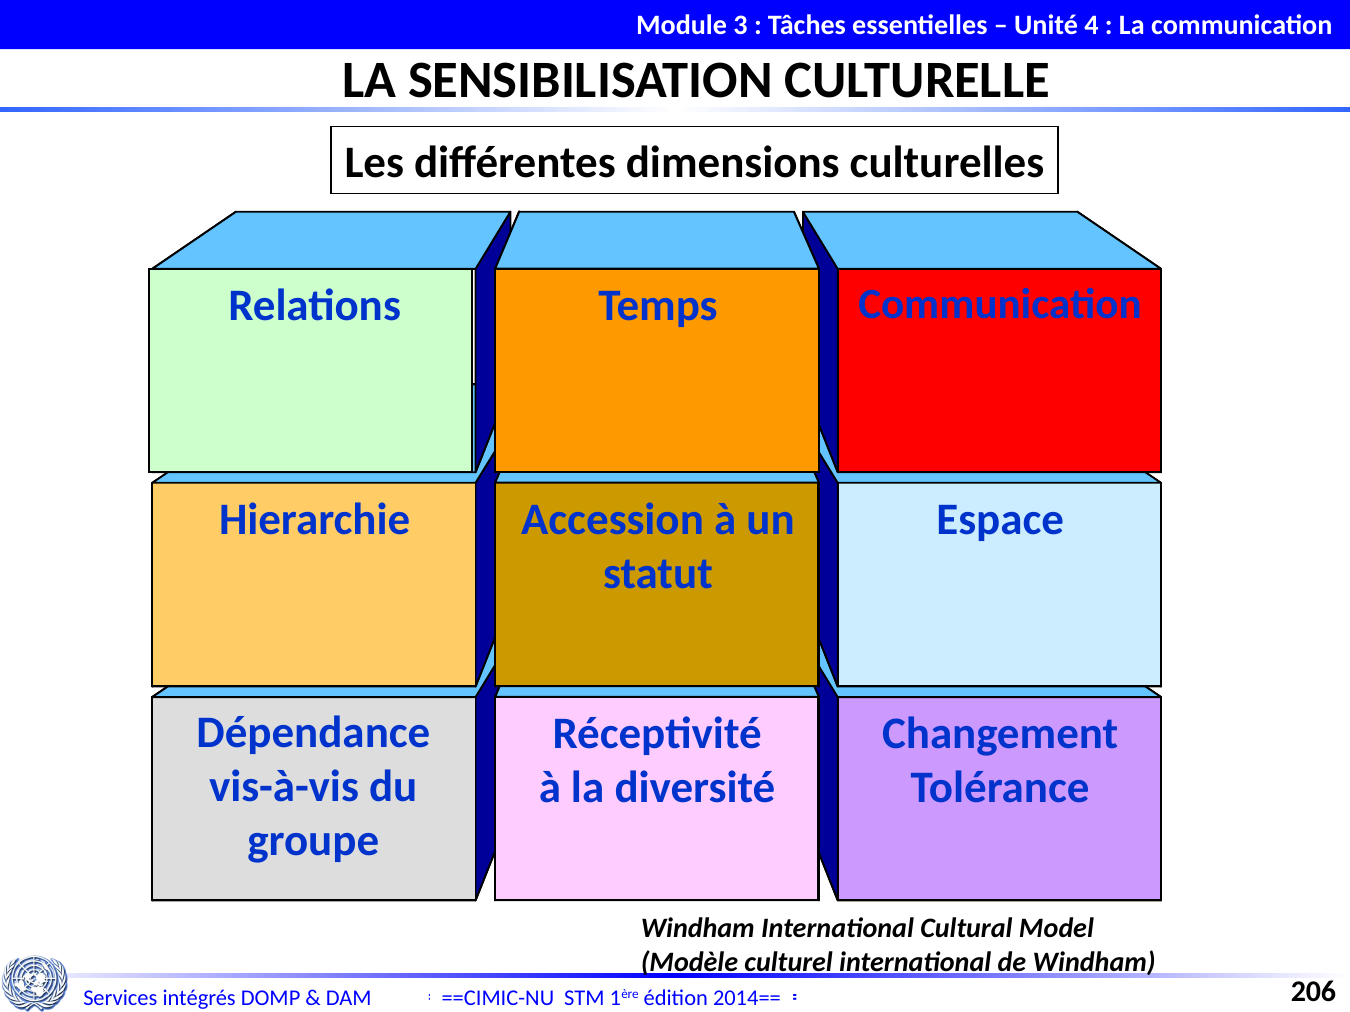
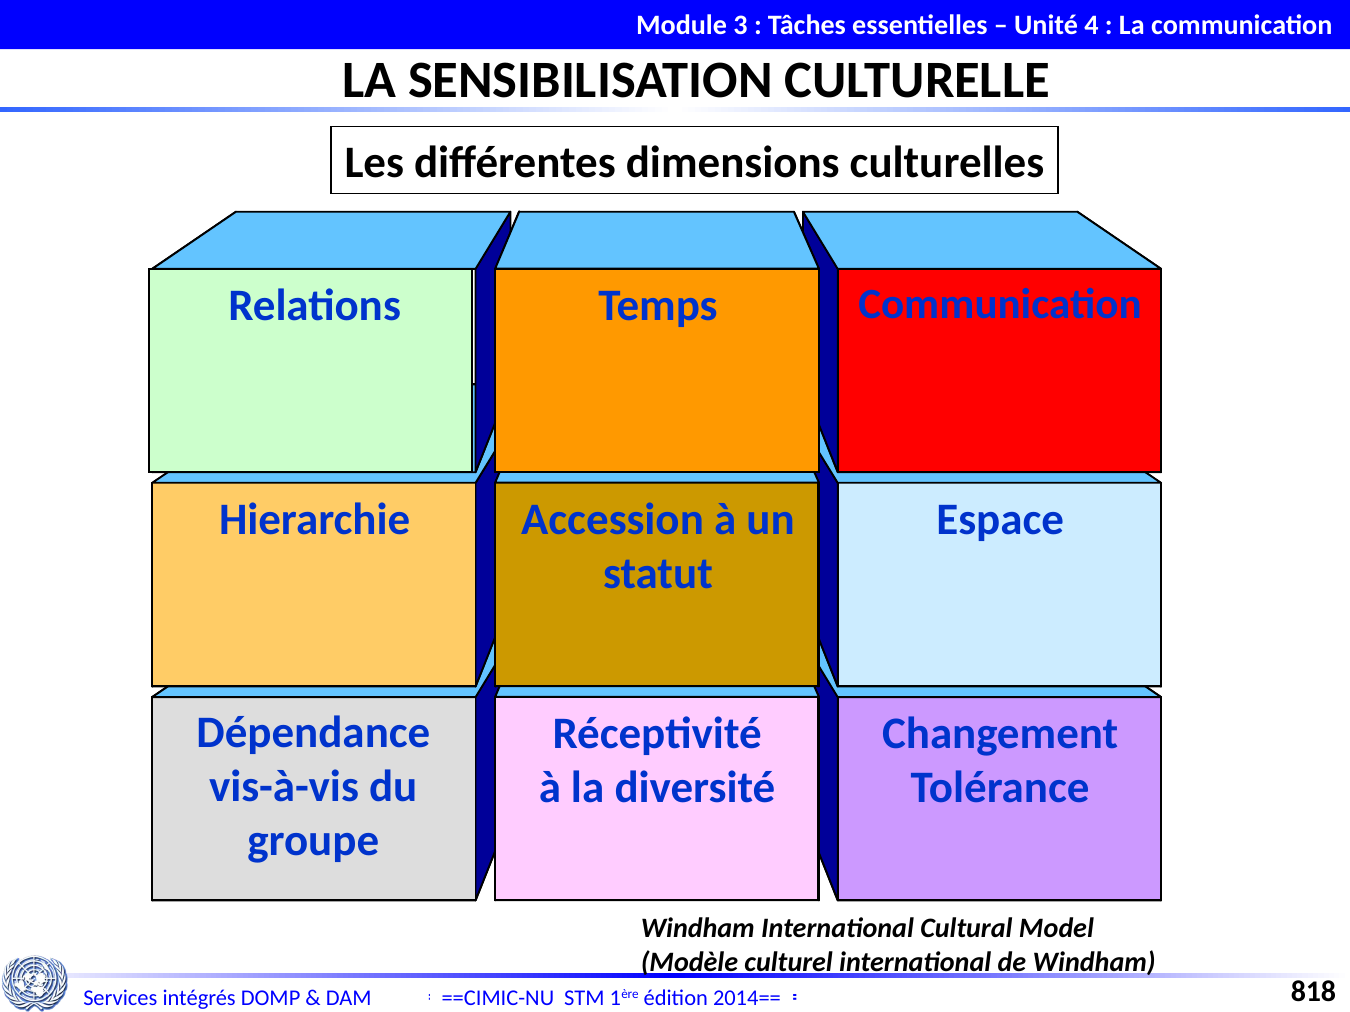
206: 206 -> 818 (1313, 992)
